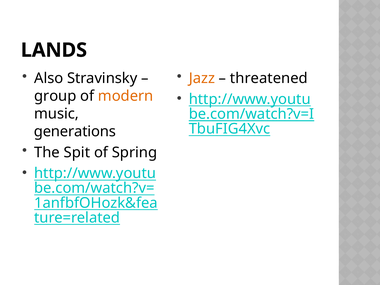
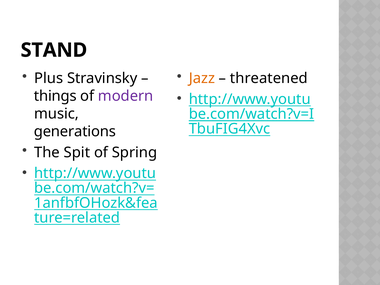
LANDS: LANDS -> STAND (54, 50)
Also: Also -> Plus (49, 78)
group: group -> things (55, 96)
modern colour: orange -> purple (126, 96)
